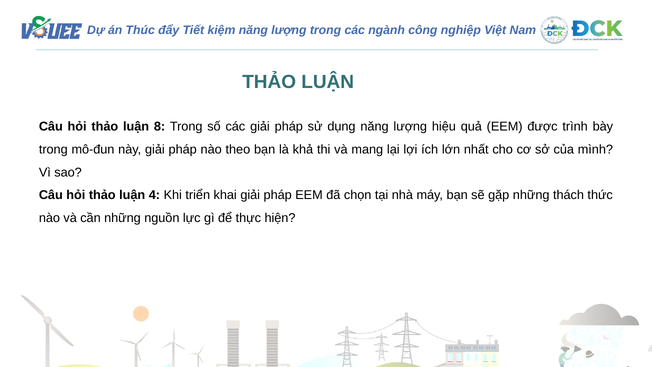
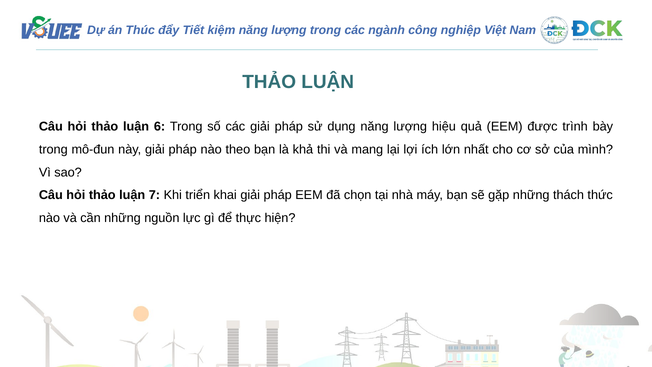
8: 8 -> 6 (160, 127)
4: 4 -> 7 (154, 195)
